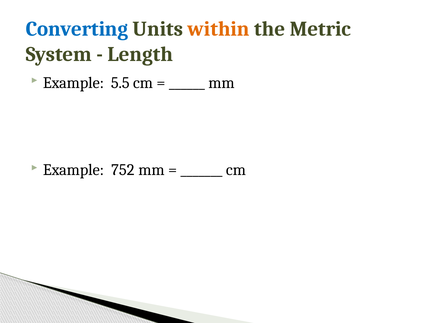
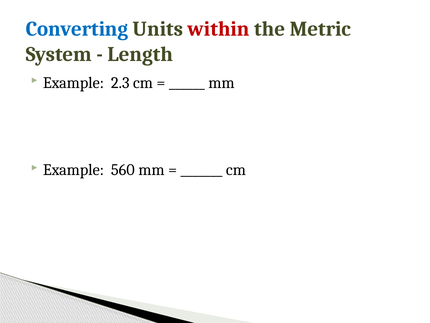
within colour: orange -> red (219, 29)
5.5: 5.5 -> 2.3 (120, 83)
752: 752 -> 560 (123, 170)
